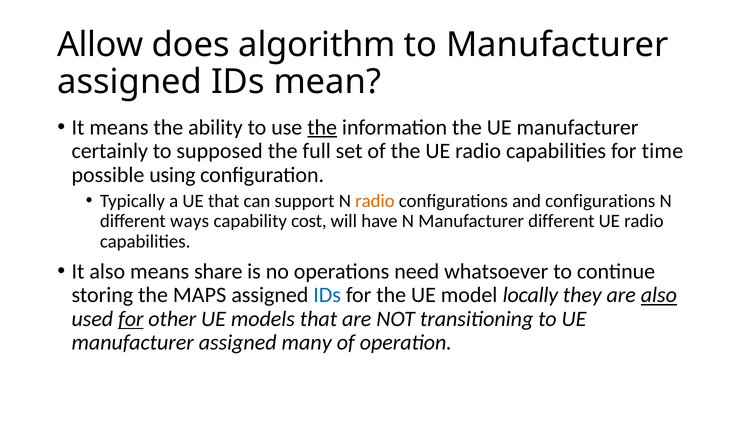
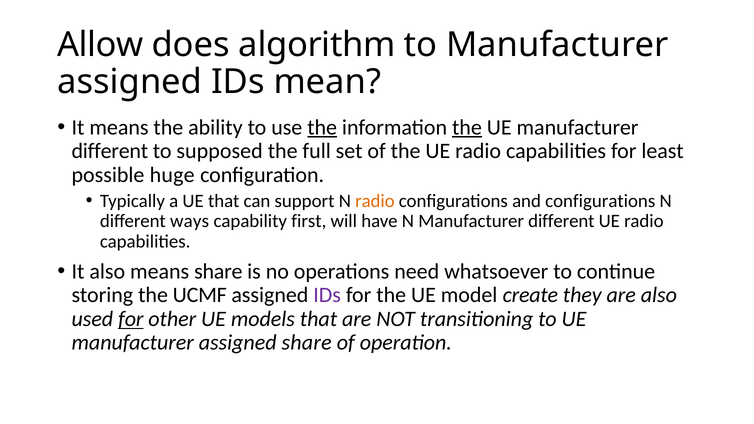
the underline: none -> present (467, 127)
certainly: certainly -> different (110, 151)
time: time -> least (663, 151)
using: using -> huge (172, 175)
cost: cost -> first (309, 221)
MAPS: MAPS -> UCMF (200, 295)
IDs colour: blue -> purple (327, 295)
locally: locally -> create (530, 295)
also underline: present -> none (659, 295)
assigned many: many -> share (307, 343)
